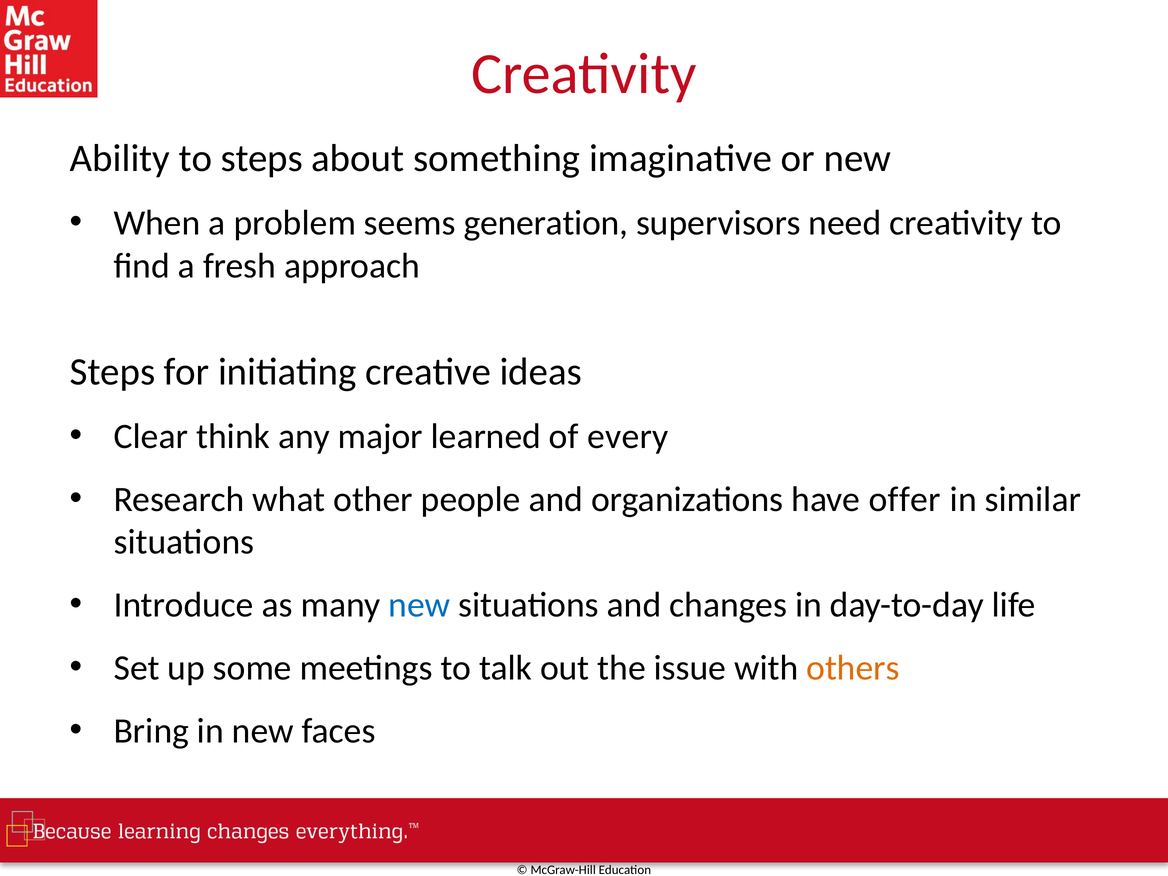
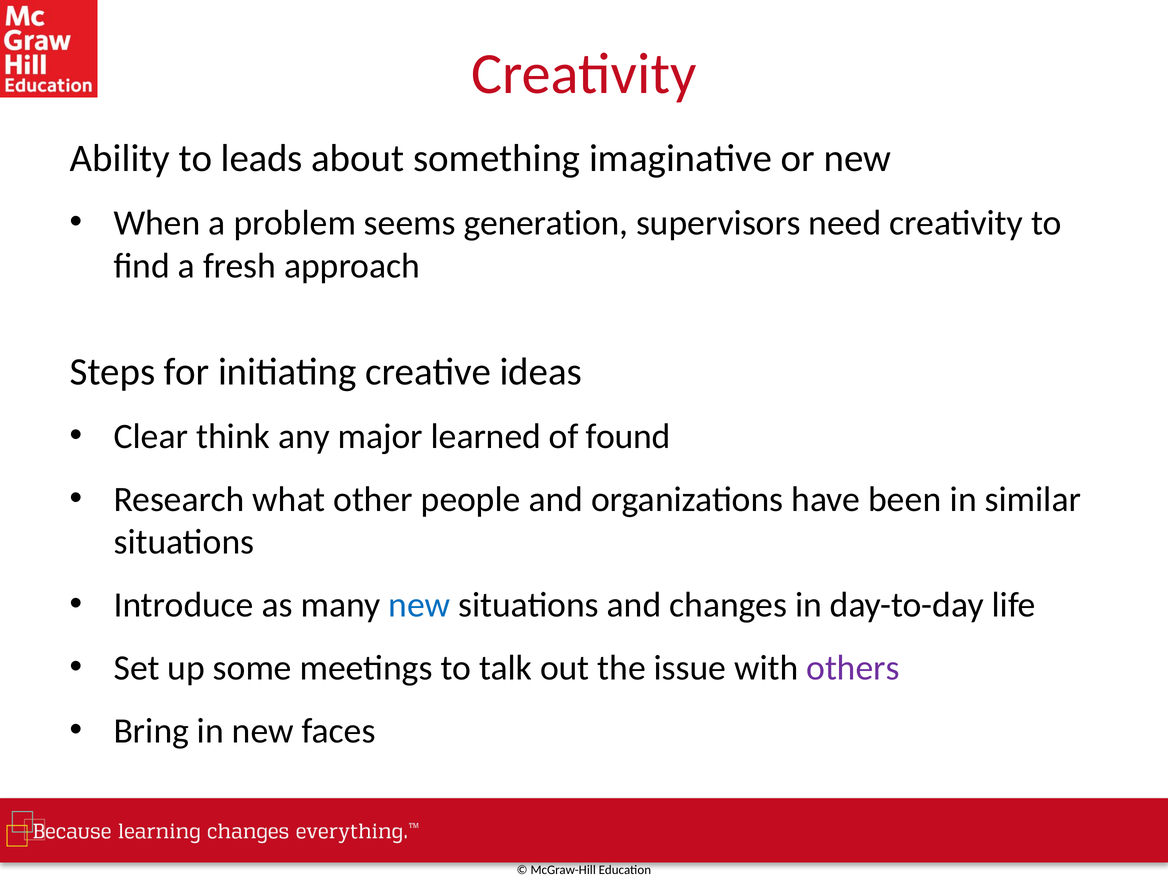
to steps: steps -> leads (262, 158)
every: every -> found (628, 436)
offer: offer -> been (905, 499)
others colour: orange -> purple (853, 668)
